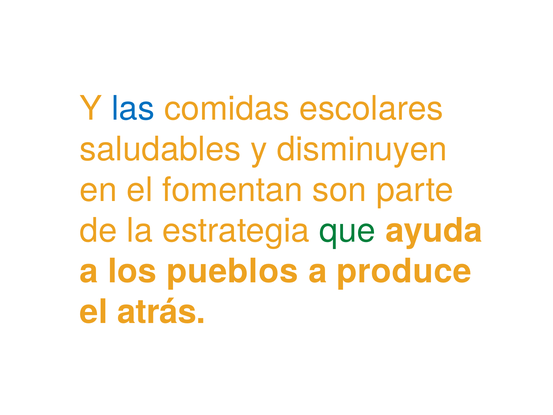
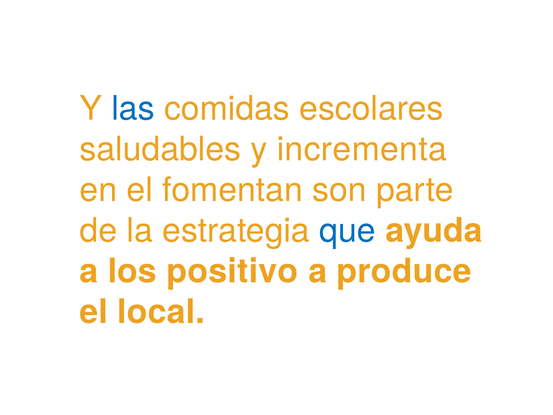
disminuyen: disminuyen -> incrementa (362, 149)
que colour: green -> blue (347, 230)
pueblos: pueblos -> positivo (232, 271)
atrás: atrás -> local (161, 312)
